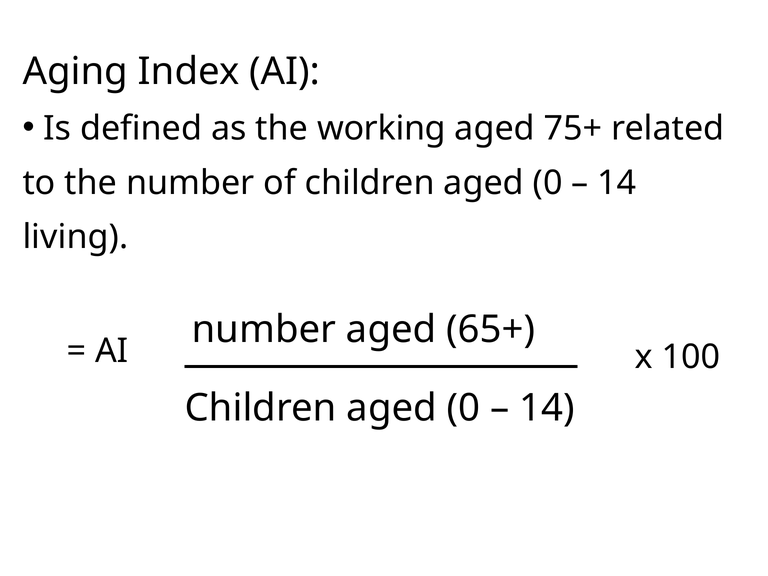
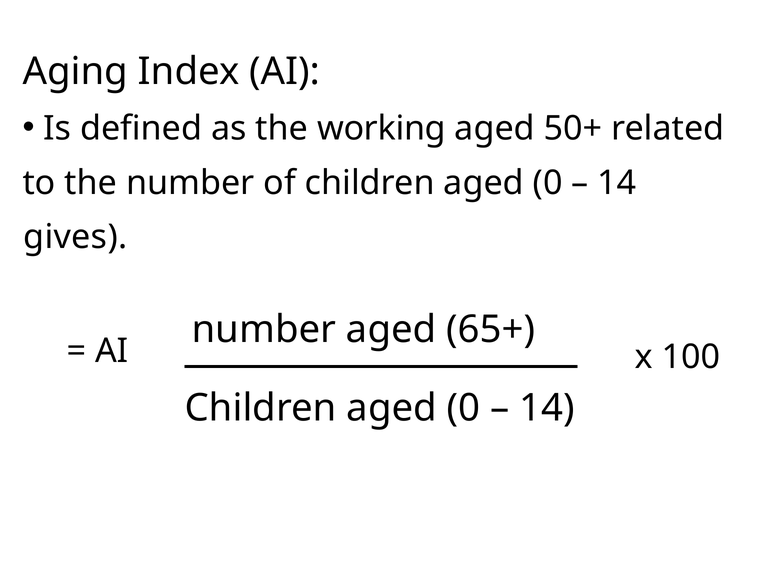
75+: 75+ -> 50+ (573, 128)
living: living -> gives (75, 237)
